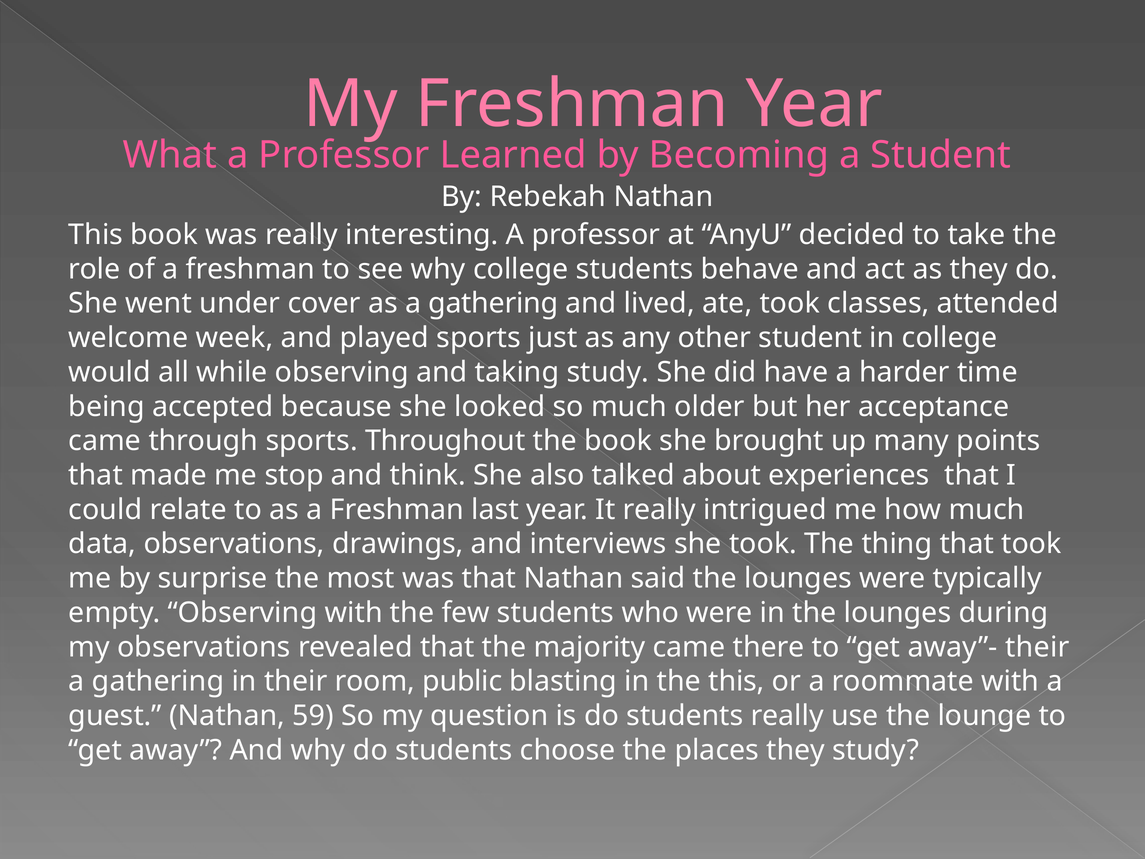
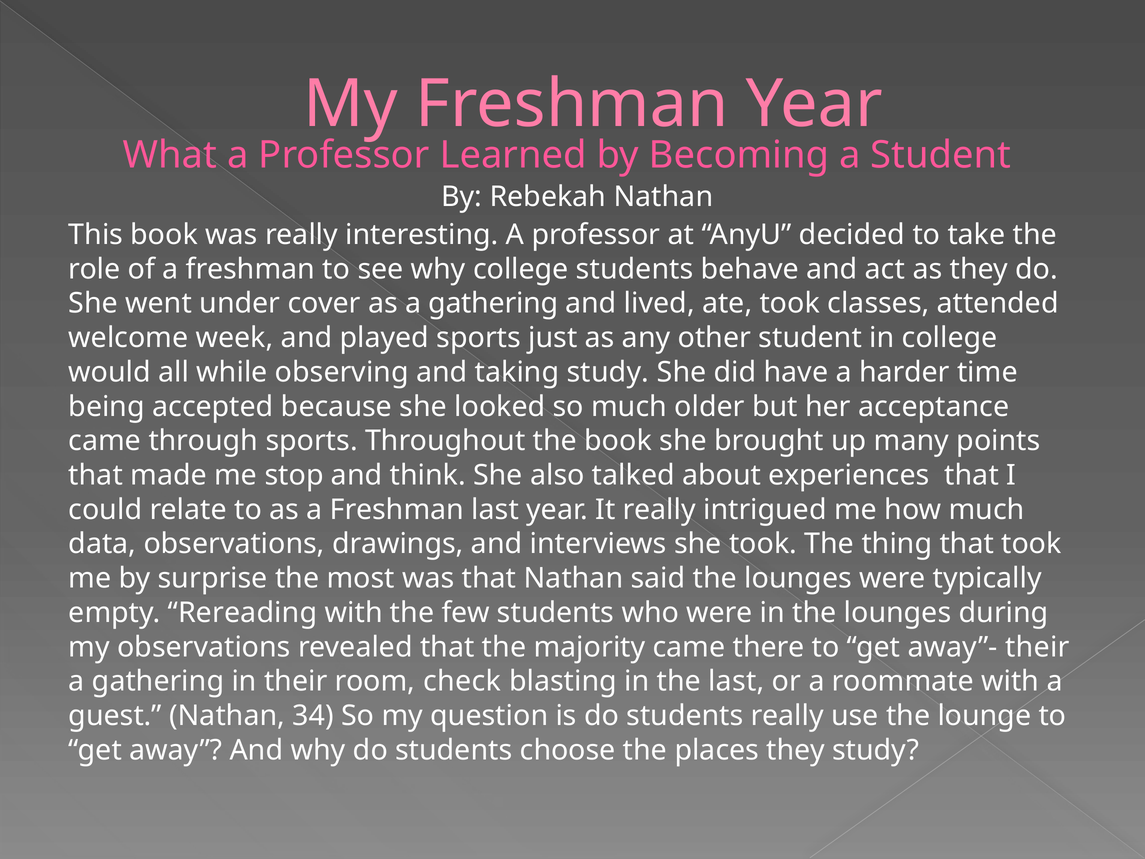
empty Observing: Observing -> Rereading (242, 613)
public: public -> check (462, 681)
the this: this -> last (736, 681)
59: 59 -> 34 (313, 716)
